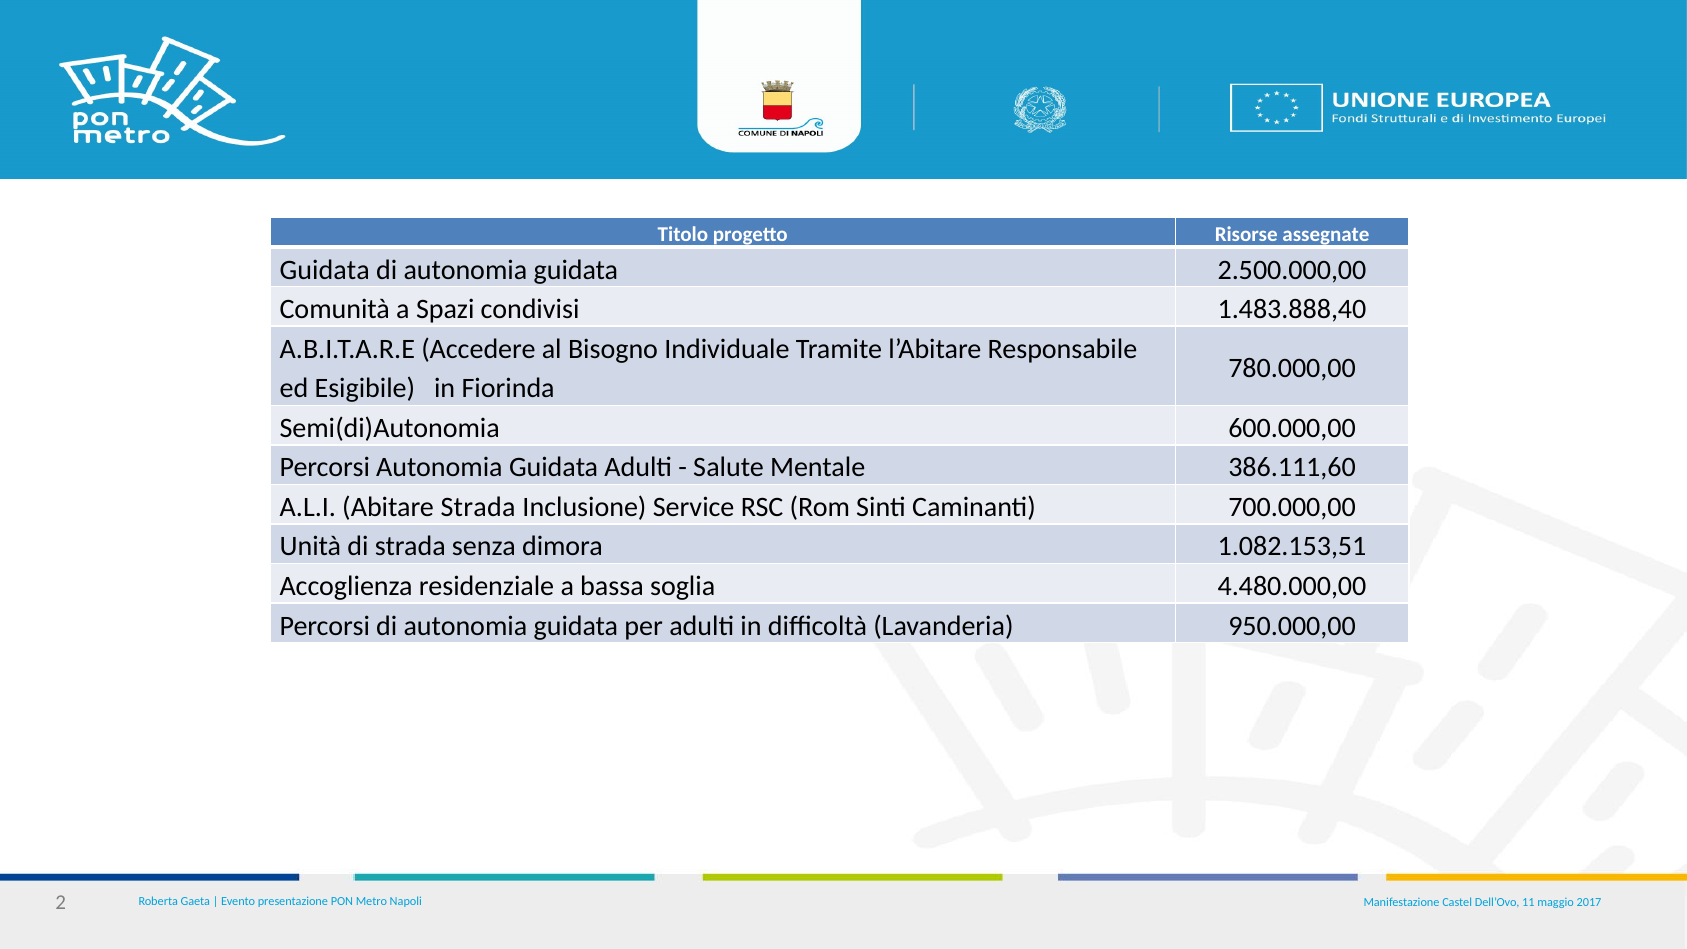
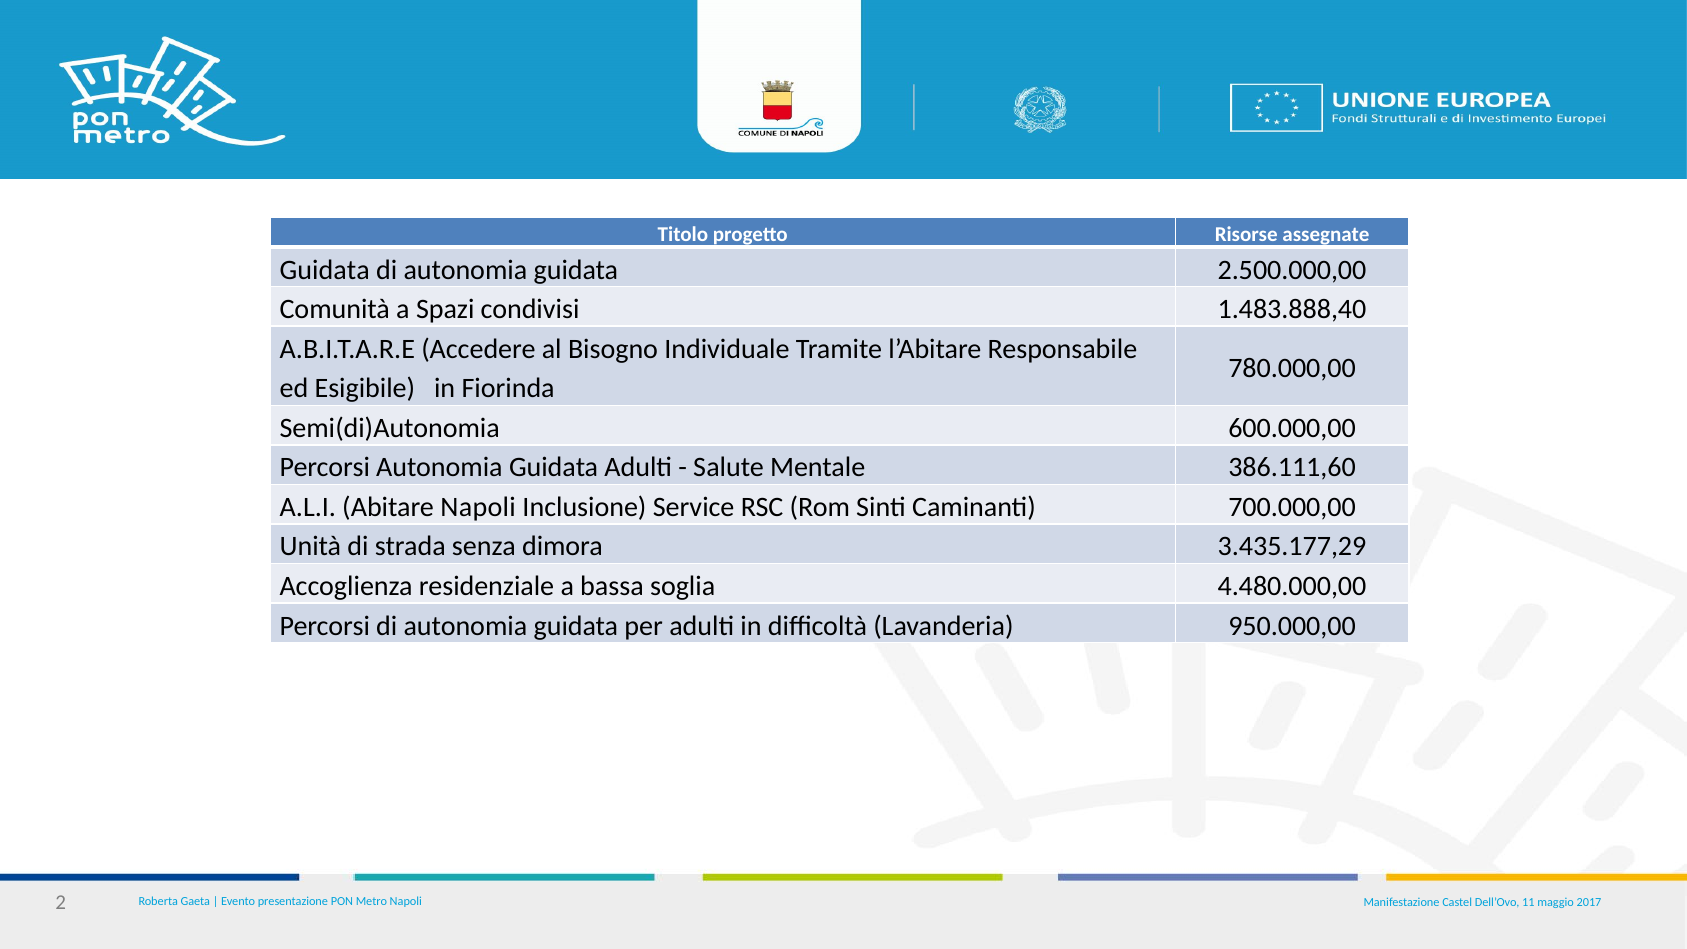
Abitare Strada: Strada -> Napoli (478, 507)
1.082.153,51: 1.082.153,51 -> 3.435.177,29 (1292, 547)
